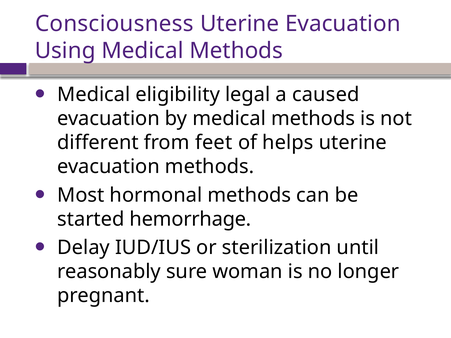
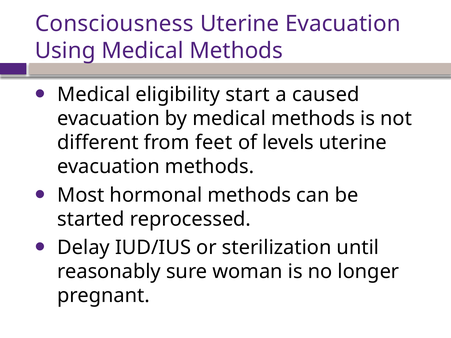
legal: legal -> start (248, 95)
helps: helps -> levels (288, 143)
hemorrhage: hemorrhage -> reprocessed (190, 219)
